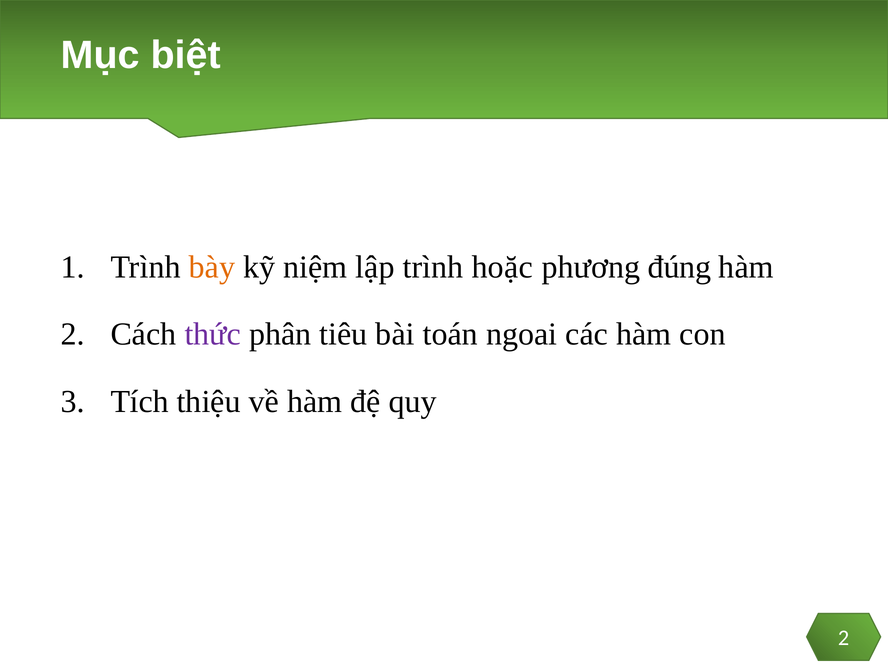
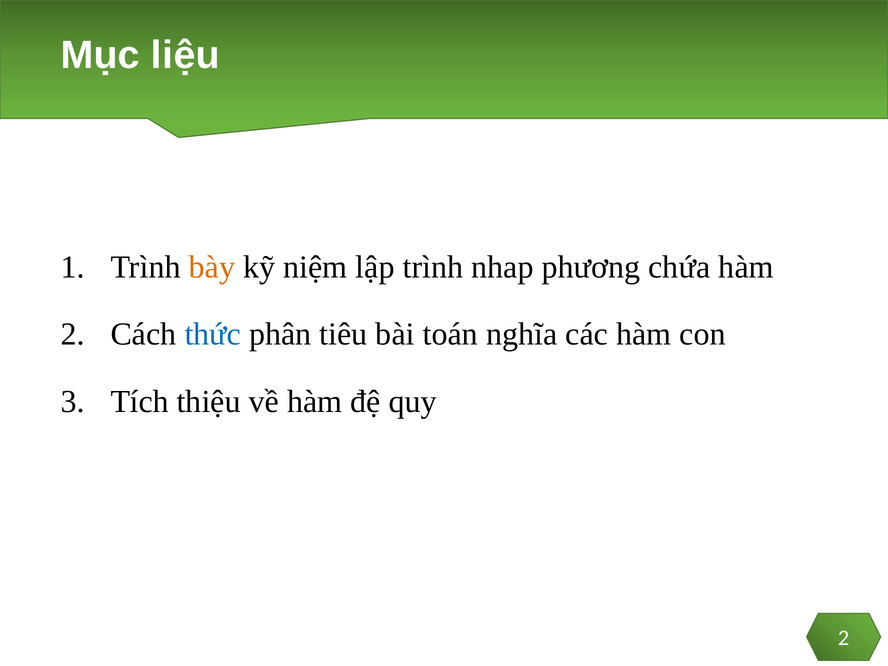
biệt: biệt -> liệu (185, 55)
hoặc: hoặc -> nhap (502, 267)
đúng: đúng -> chứa (679, 267)
thức colour: purple -> blue (213, 334)
ngoai: ngoai -> nghĩa (522, 334)
